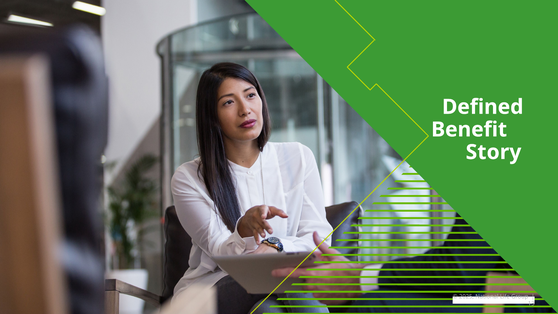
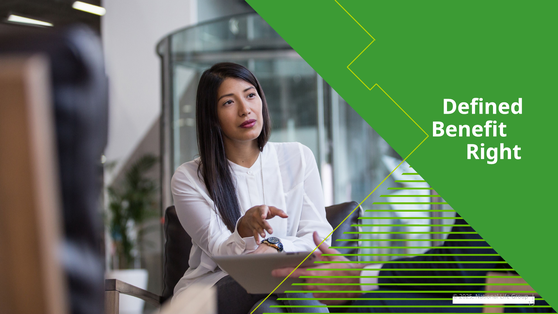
Story: Story -> Right (494, 152)
